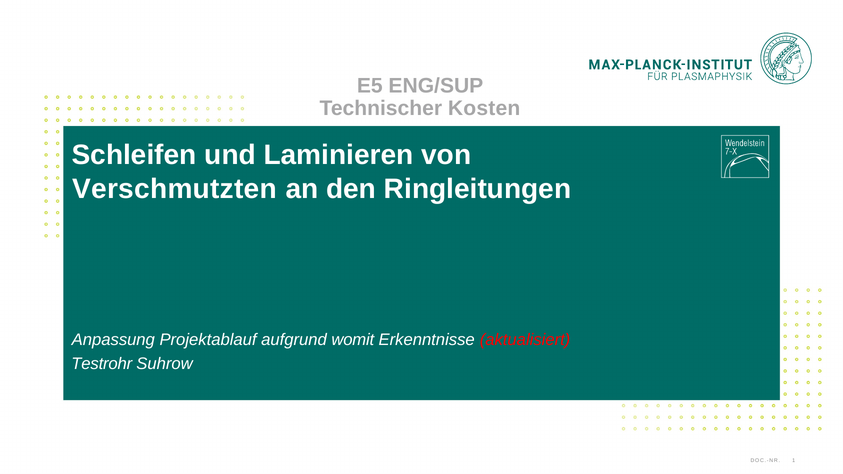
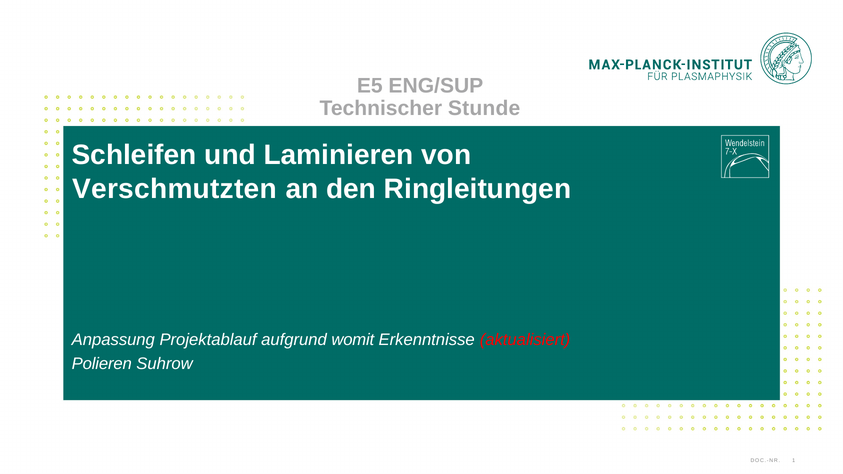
Kosten: Kosten -> Stunde (484, 108)
Testrohr: Testrohr -> Polieren (102, 364)
